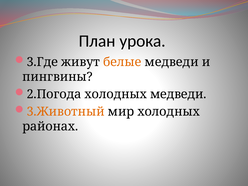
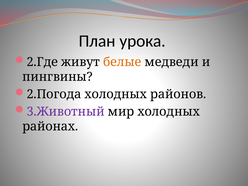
3.Где: 3.Где -> 2.Где (42, 62)
холодных медведи: медведи -> районов (178, 94)
3.Животный colour: orange -> purple (66, 112)
